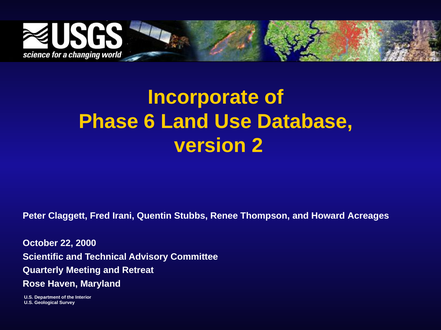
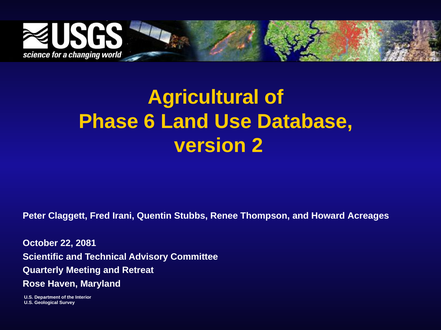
Incorporate: Incorporate -> Agricultural (204, 97)
2000: 2000 -> 2081 (86, 244)
